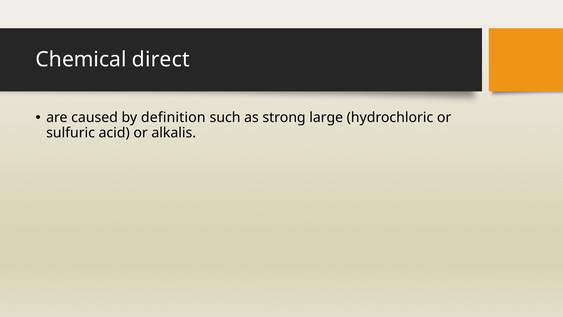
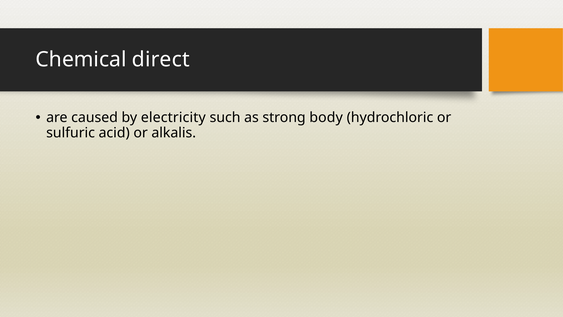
definition: definition -> electricity (173, 118)
large: large -> body (326, 118)
